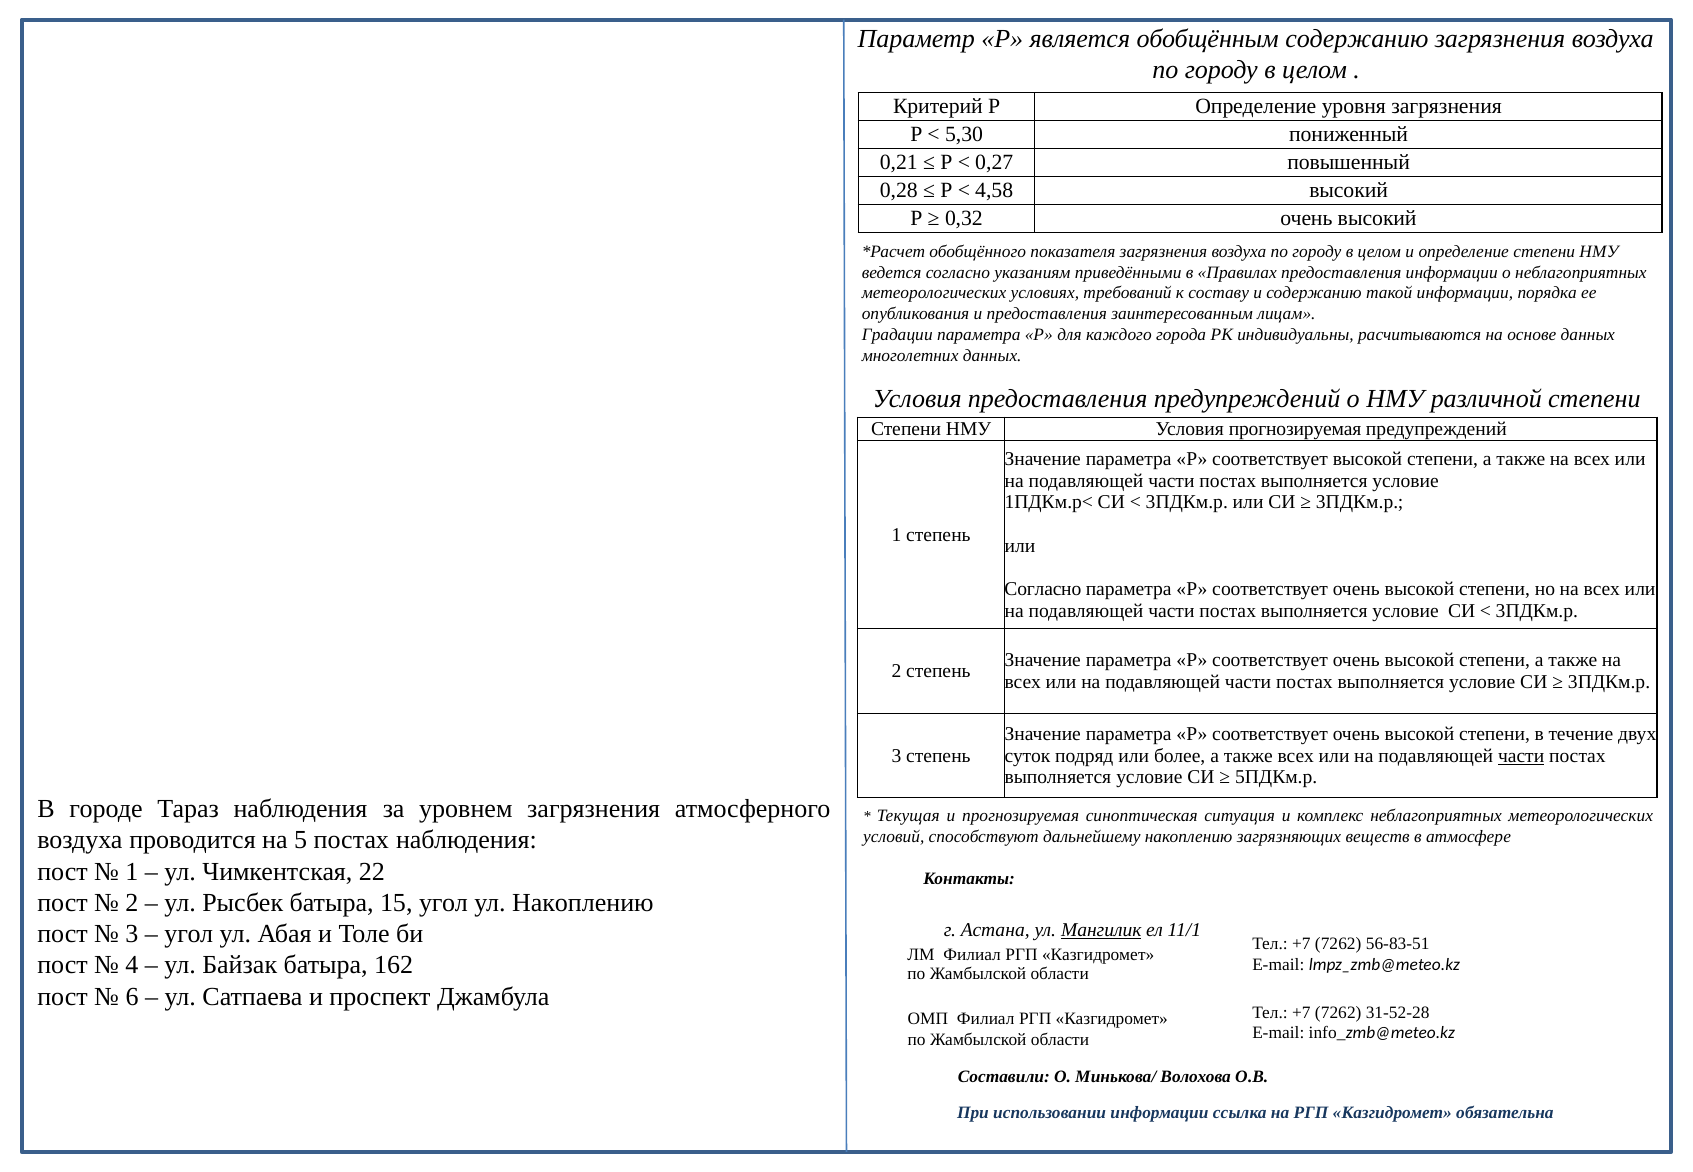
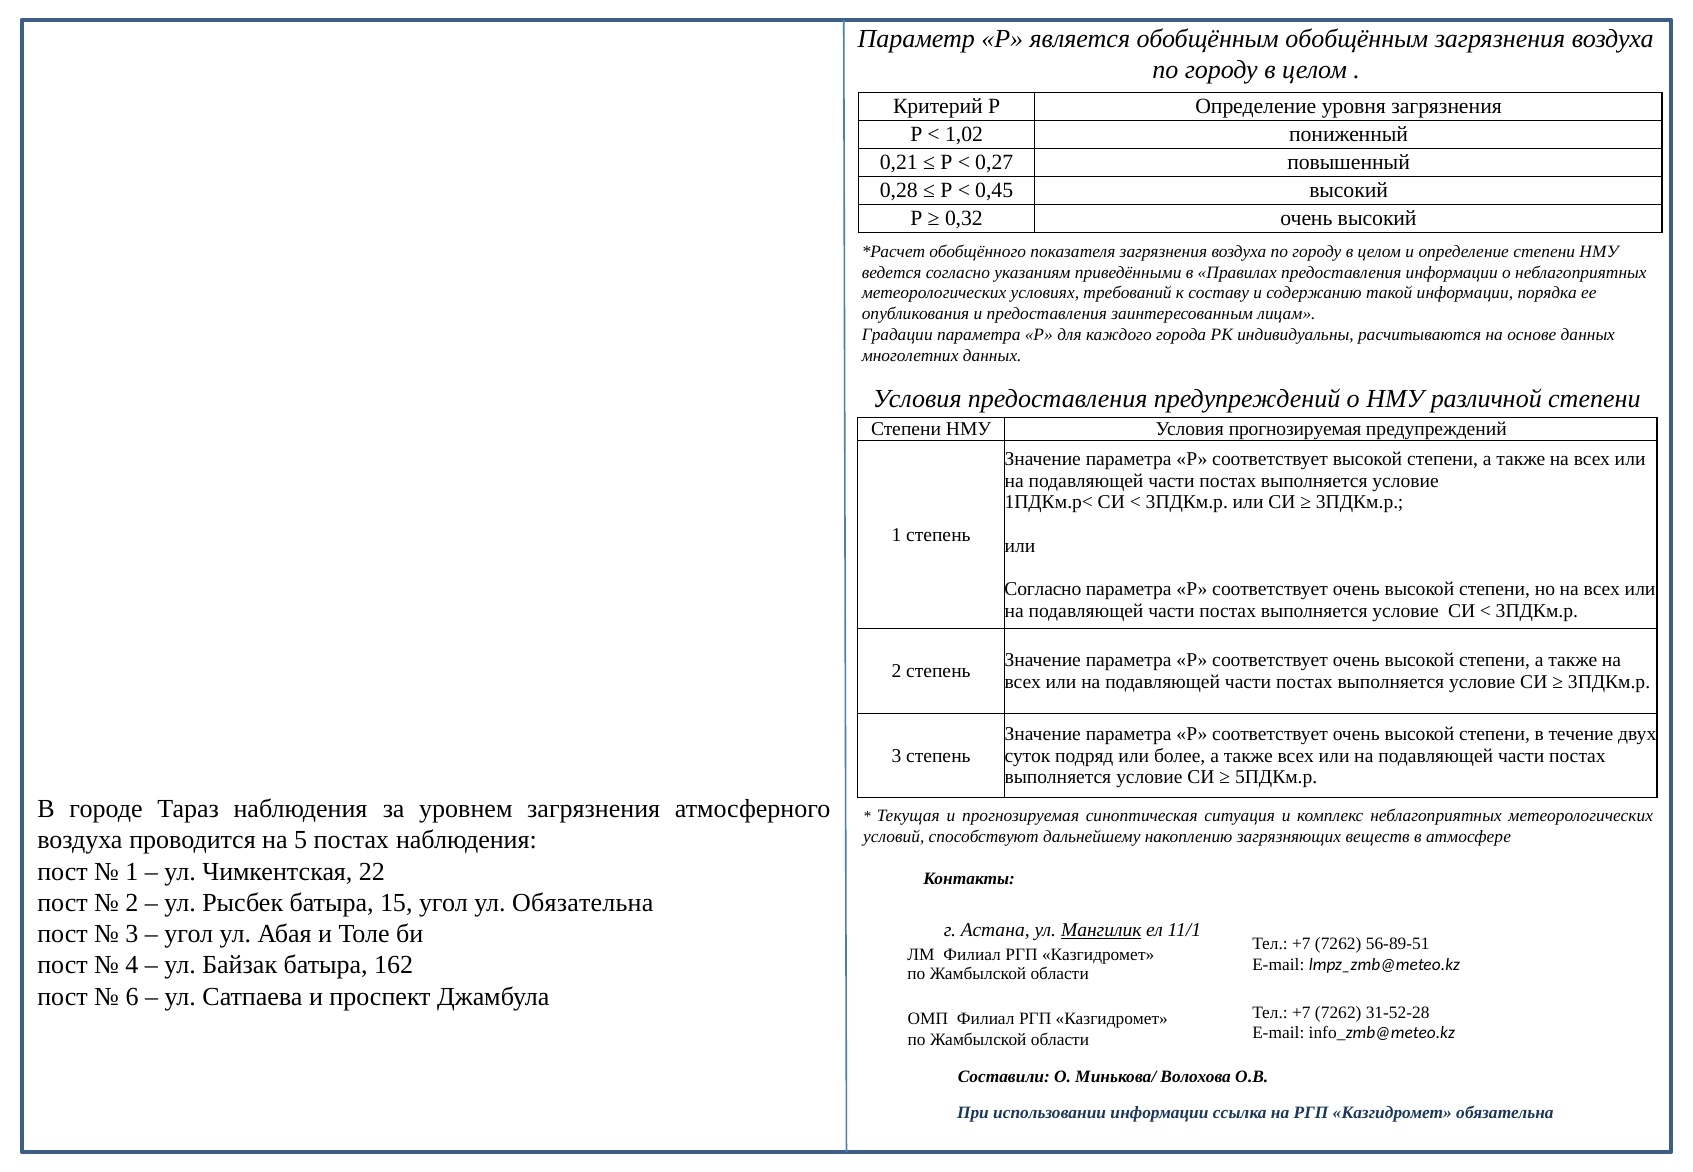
обобщённым содержанию: содержанию -> обобщённым (1357, 39)
5,30: 5,30 -> 1,02 (964, 135)
4,58: 4,58 -> 0,45 (994, 191)
части underline: present -> none (1521, 756)
ул Накоплению: Накоплению -> Обязательна (583, 903)
56-83-51: 56-83-51 -> 56-89-51 (1398, 944)
